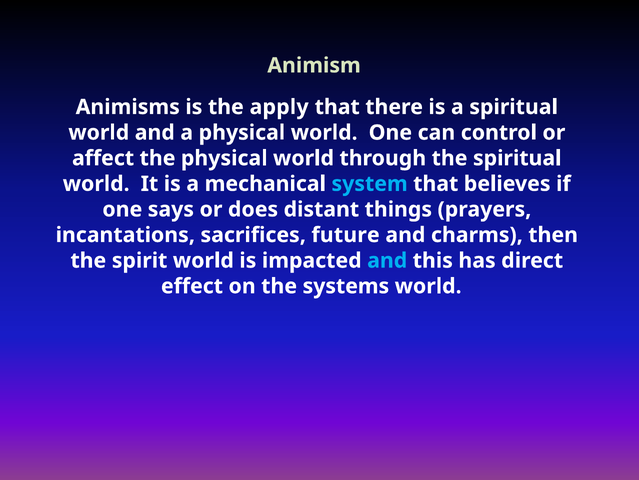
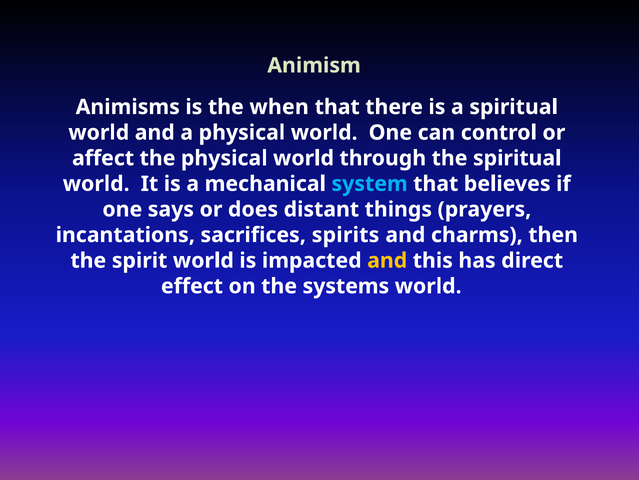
apply: apply -> when (279, 107)
future: future -> spirits (346, 235)
and colour: light blue -> yellow (387, 260)
